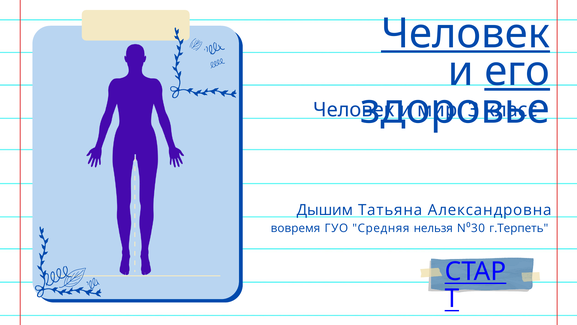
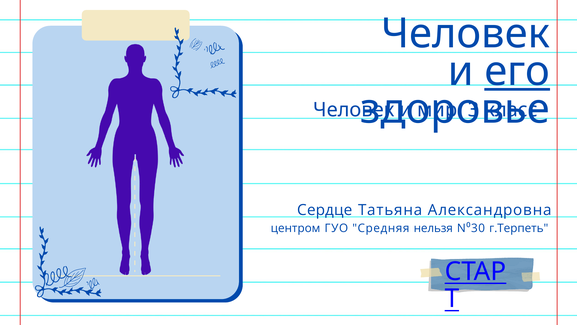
Человек underline: present -> none (465, 34)
Дышим: Дышим -> Сердце (325, 210)
вовремя: вовремя -> центром (295, 228)
